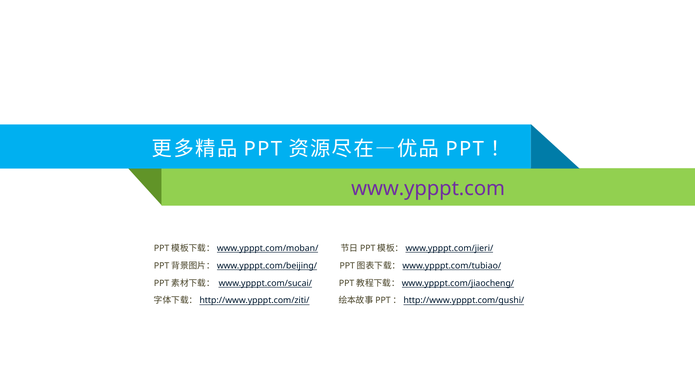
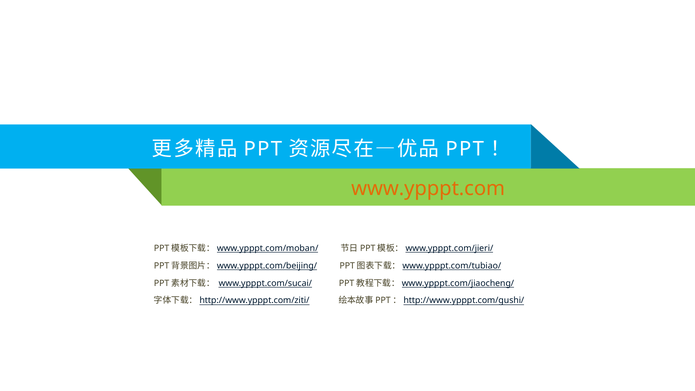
www.ypppt.com colour: purple -> orange (428, 188)
